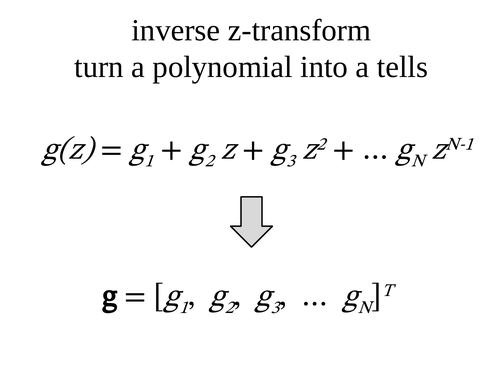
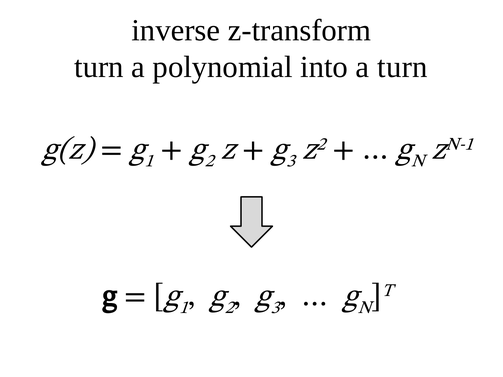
a tells: tells -> turn (402, 67)
